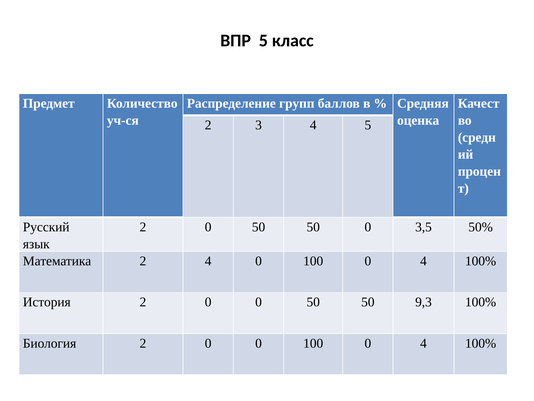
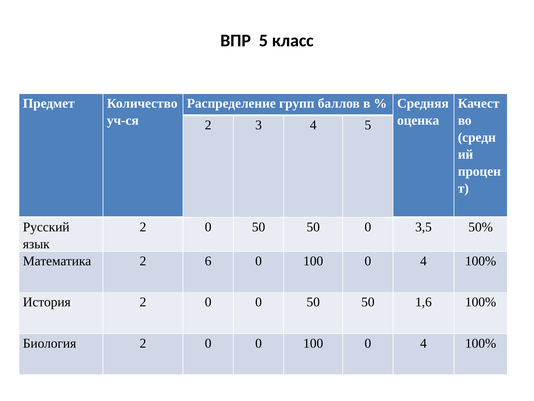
2 4: 4 -> 6 (208, 261)
9,3: 9,3 -> 1,6 (424, 302)
